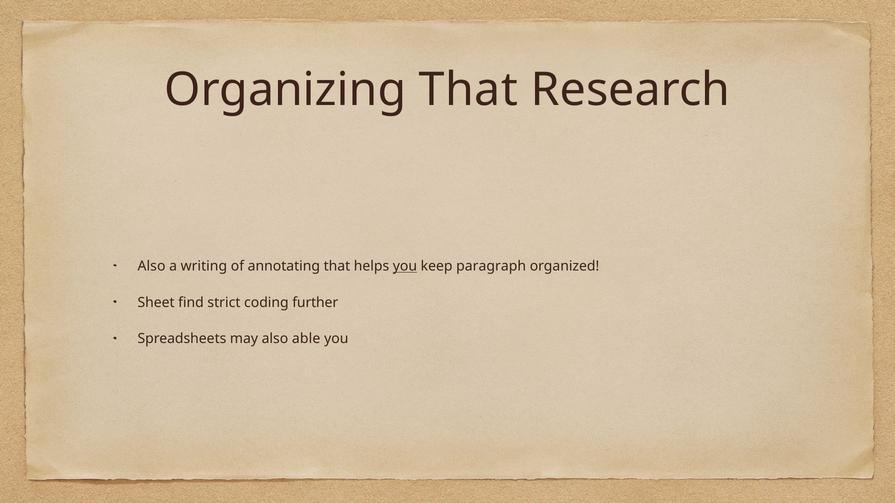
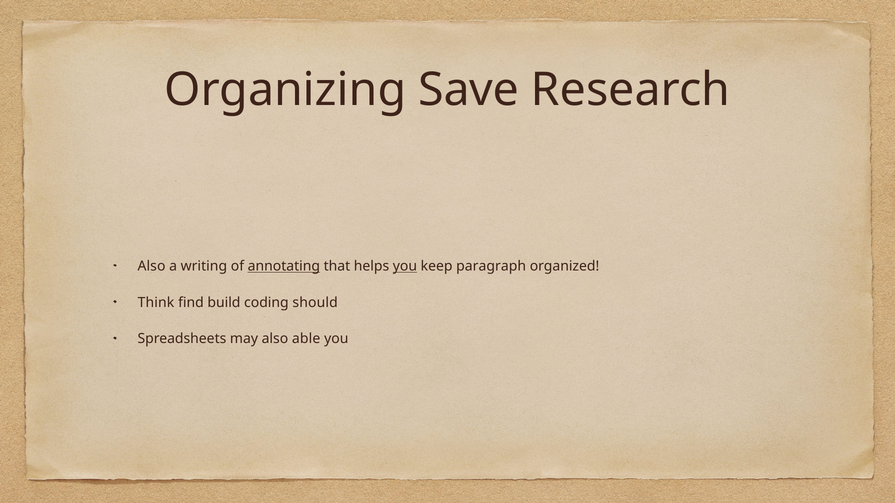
Organizing That: That -> Save (469, 90)
annotating underline: none -> present (284, 266)
Sheet: Sheet -> Think (156, 303)
strict: strict -> build (224, 303)
further: further -> should (315, 303)
